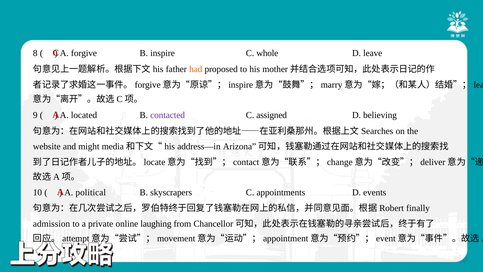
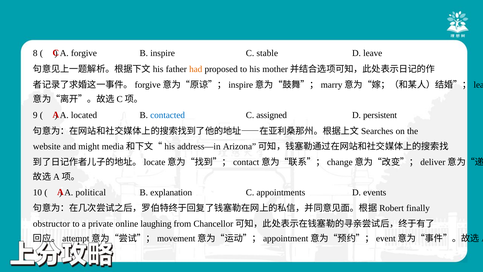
whole: whole -> stable (267, 53)
contacted colour: purple -> blue (168, 115)
believing: believing -> persistent (380, 115)
skyscrapers: skyscrapers -> explanation (171, 192)
admission: admission -> obstructor (52, 224)
